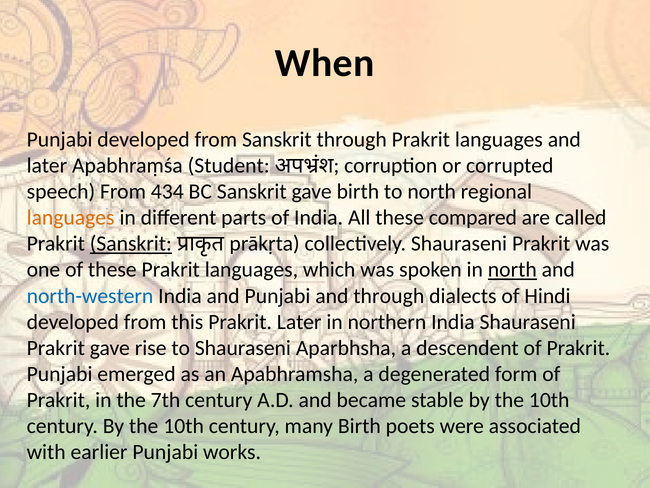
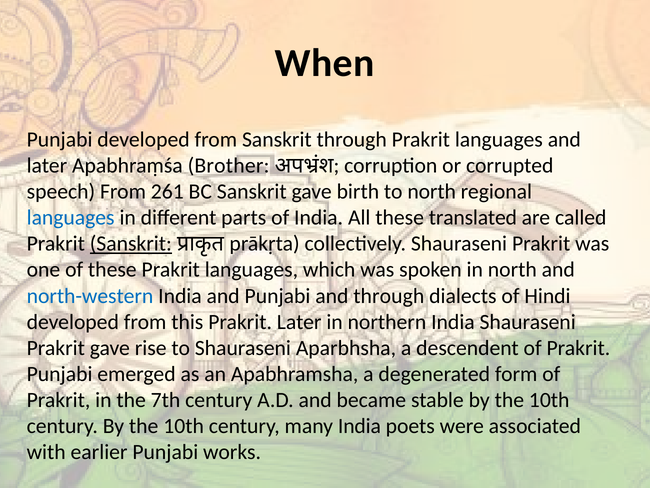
Student: Student -> Brother (229, 166)
434: 434 -> 261 (167, 192)
languages colour: orange -> blue (71, 218)
compared: compared -> translated (473, 218)
north underline: present -> none (512, 270)
many Birth: Birth -> India (359, 426)
